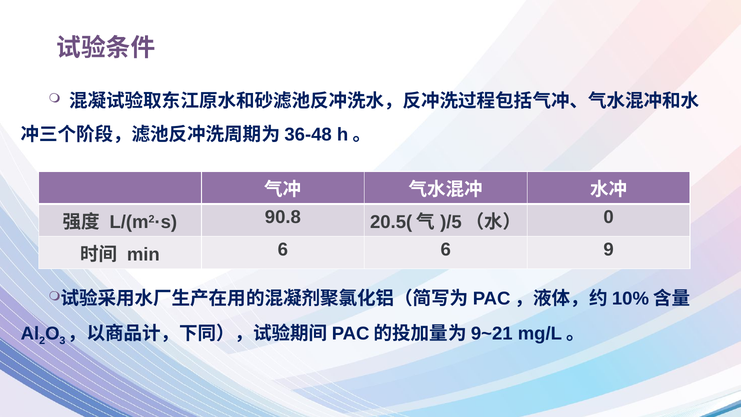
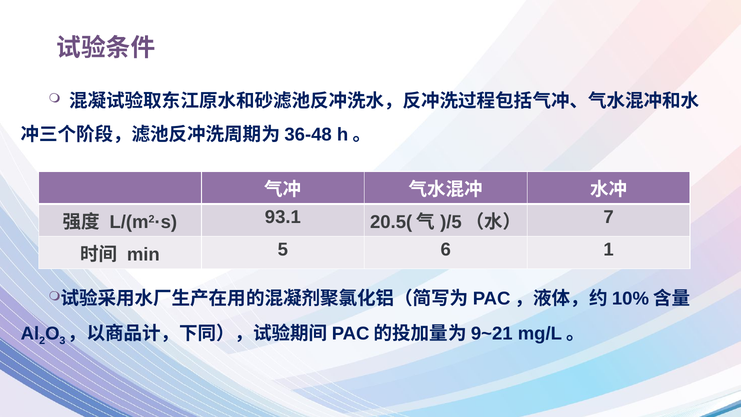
90.8: 90.8 -> 93.1 (283, 217)
0: 0 -> 7 (609, 217)
min 6: 6 -> 5 (283, 250)
9: 9 -> 1 (609, 250)
